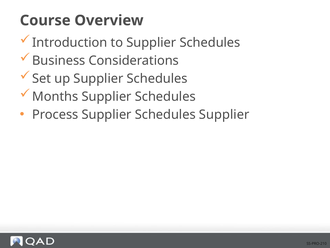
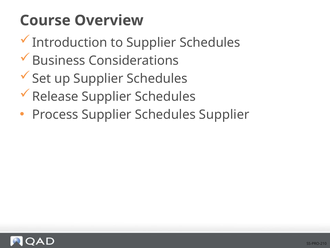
Months: Months -> Release (55, 96)
